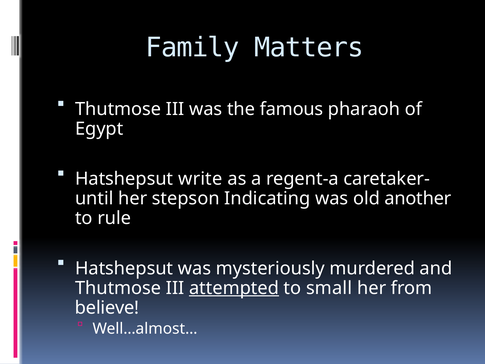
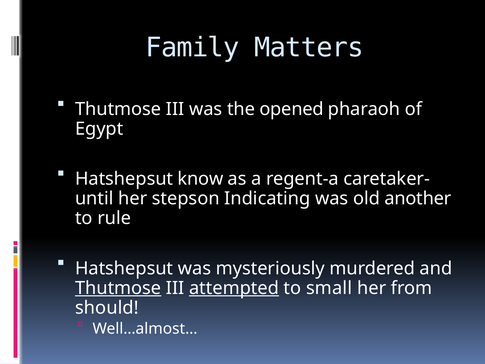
famous: famous -> opened (292, 109)
write: write -> know (200, 179)
Thutmose underline: none -> present (118, 288)
believe: believe -> should (107, 307)
